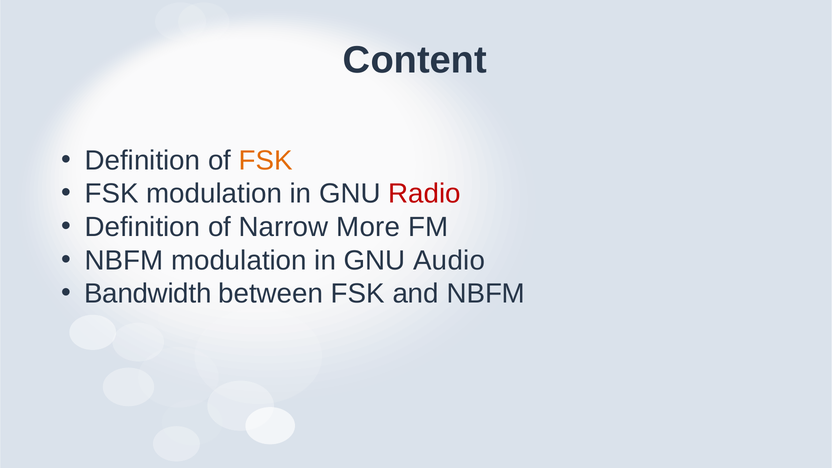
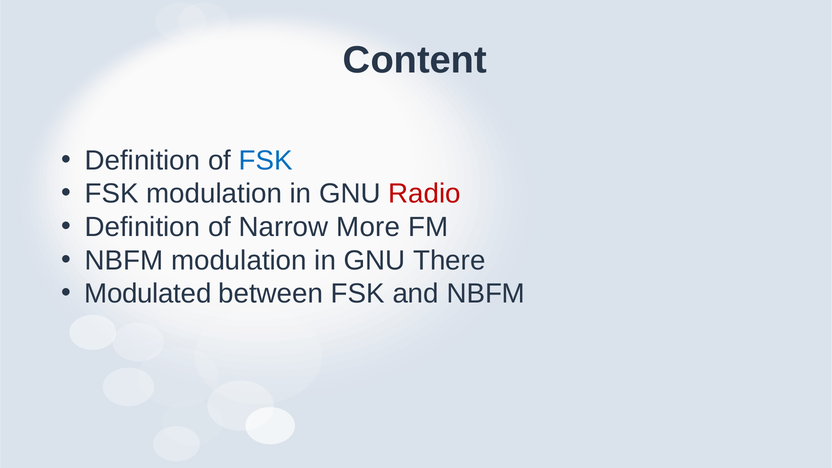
FSK colour: orange -> blue (266, 161)
Audio: Audio -> There (449, 260)
Bandwidth: Bandwidth -> Modulated (148, 294)
